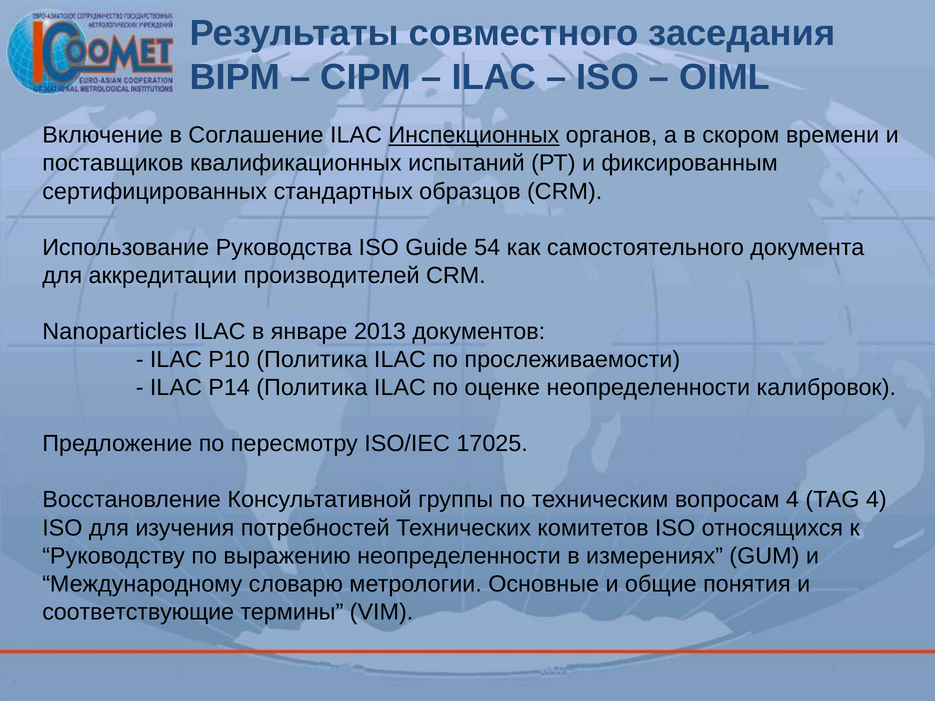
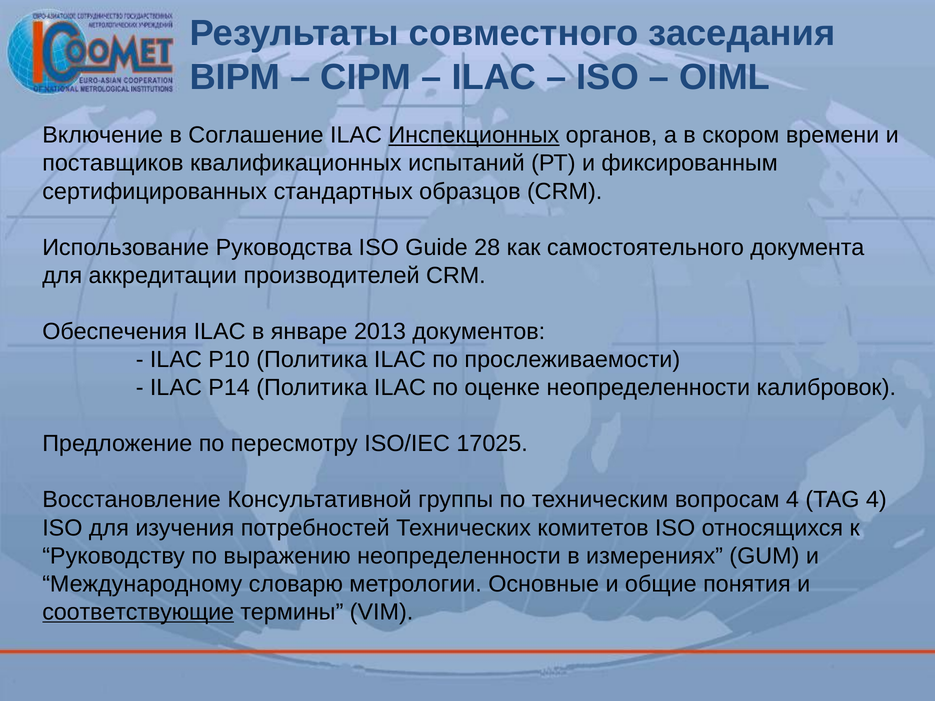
54: 54 -> 28 (487, 247)
Nanoparticles: Nanoparticles -> Обеспечения (115, 332)
соответствующие underline: none -> present (138, 612)
